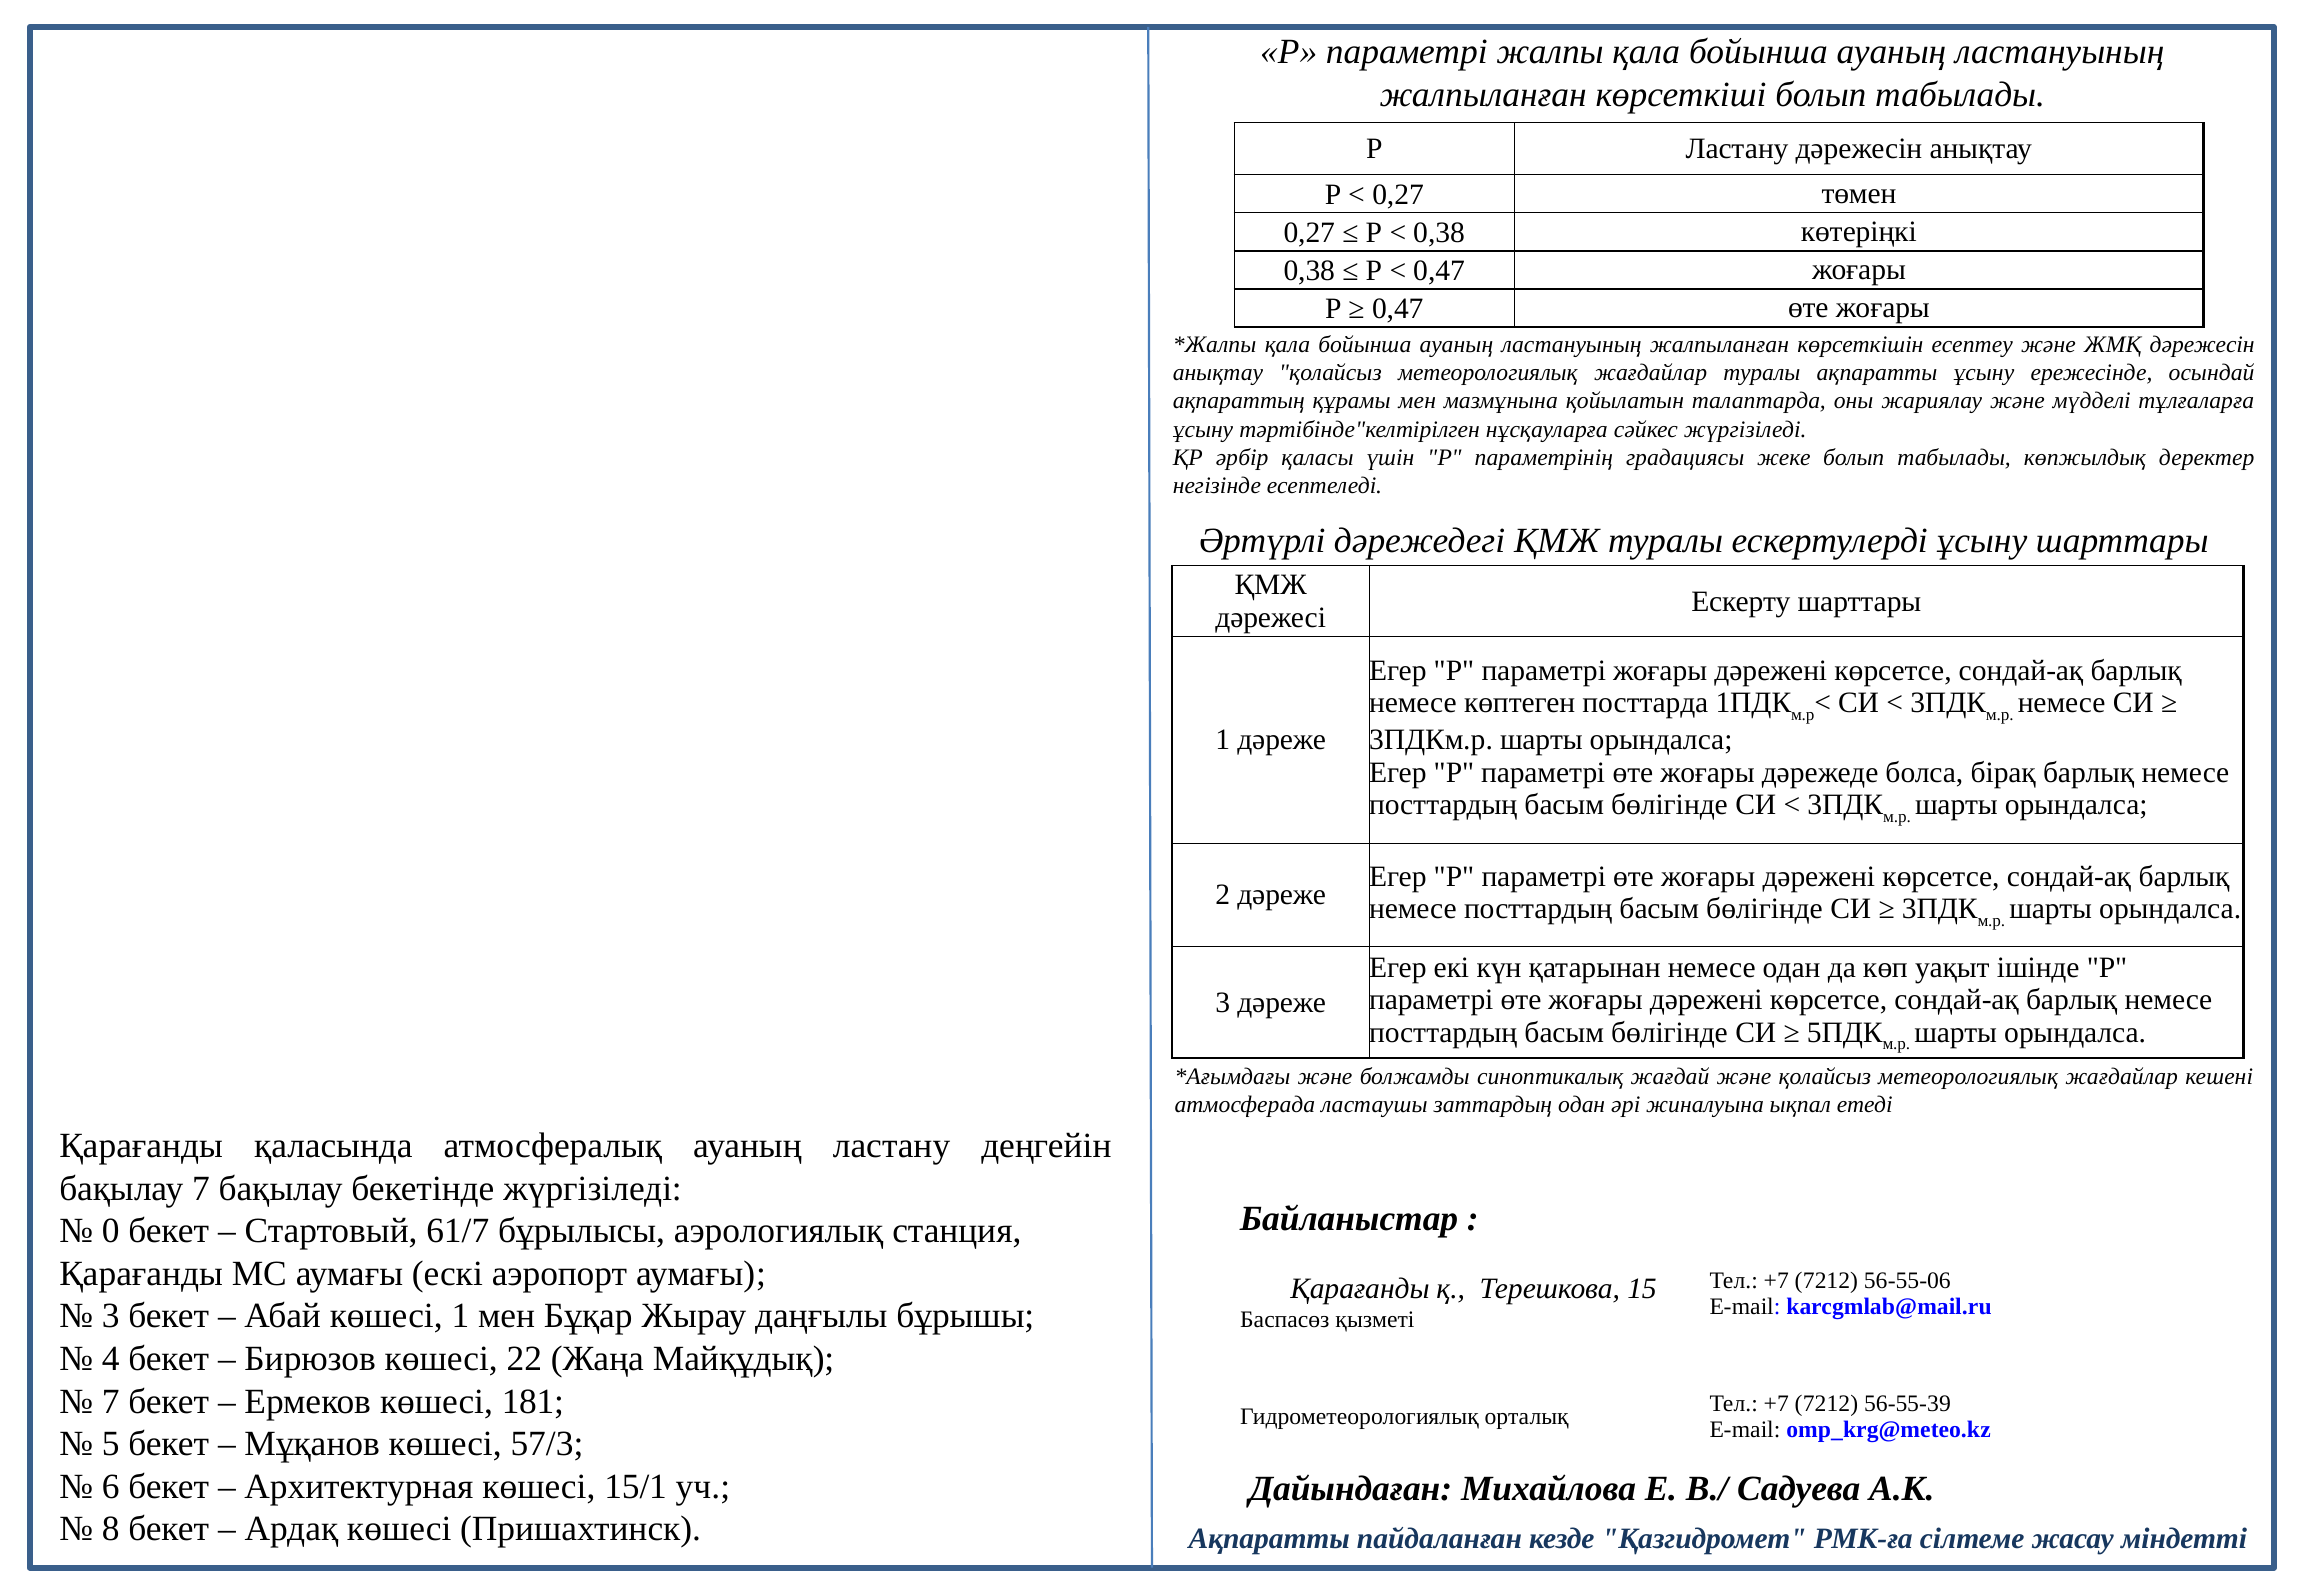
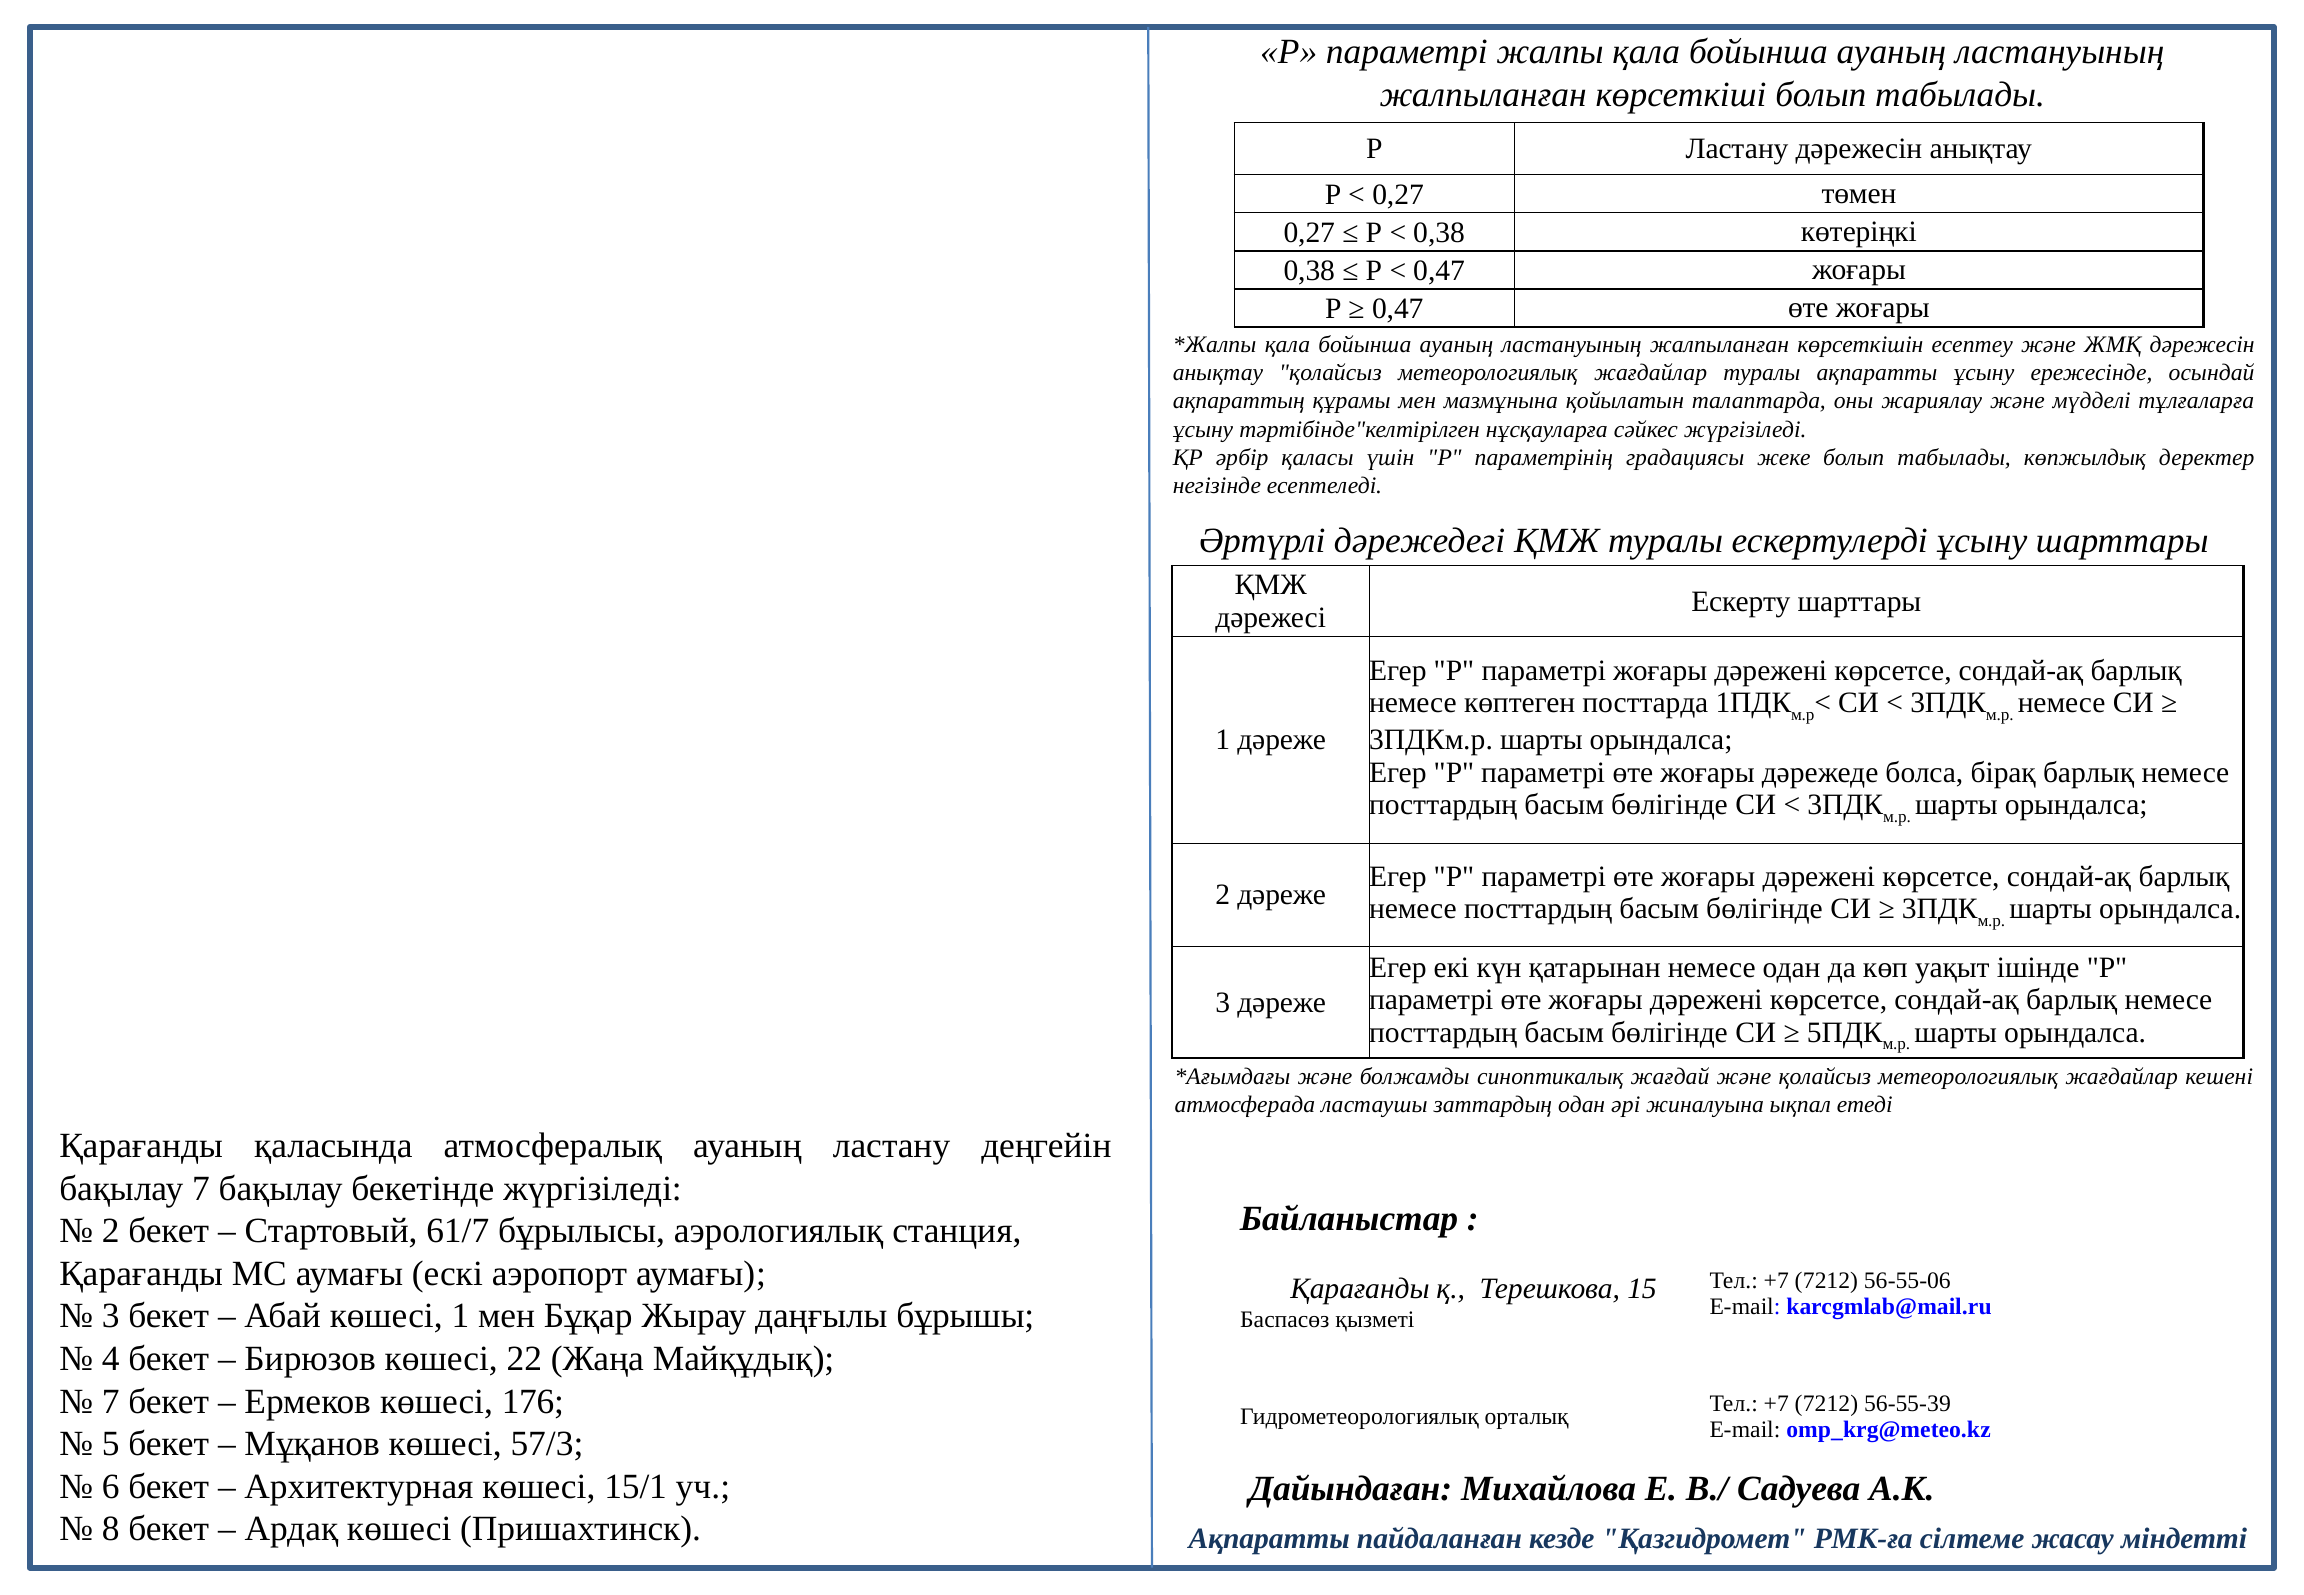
0: 0 -> 2 (111, 1231)
181: 181 -> 176 (533, 1401)
